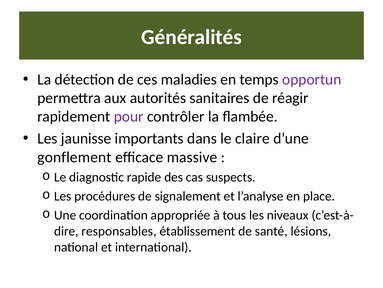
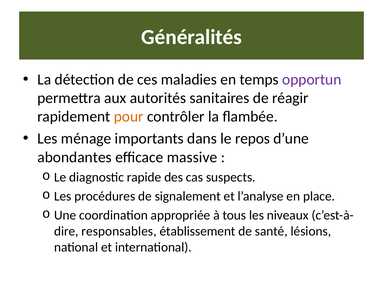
pour colour: purple -> orange (129, 116)
jaunisse: jaunisse -> ménage (86, 138)
claire: claire -> repos (253, 138)
gonflement: gonflement -> abondantes (75, 157)
